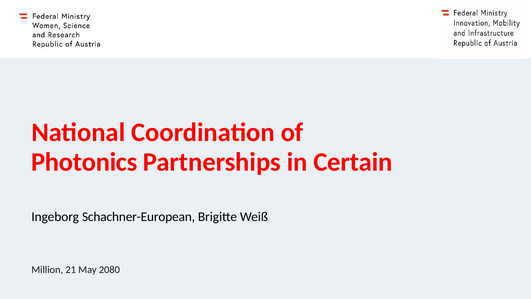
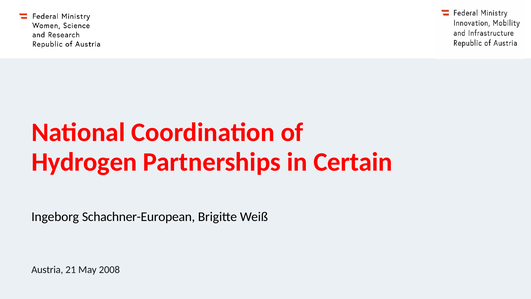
Photonics: Photonics -> Hydrogen (84, 162)
Million: Million -> Austria (47, 269)
2080: 2080 -> 2008 (109, 269)
